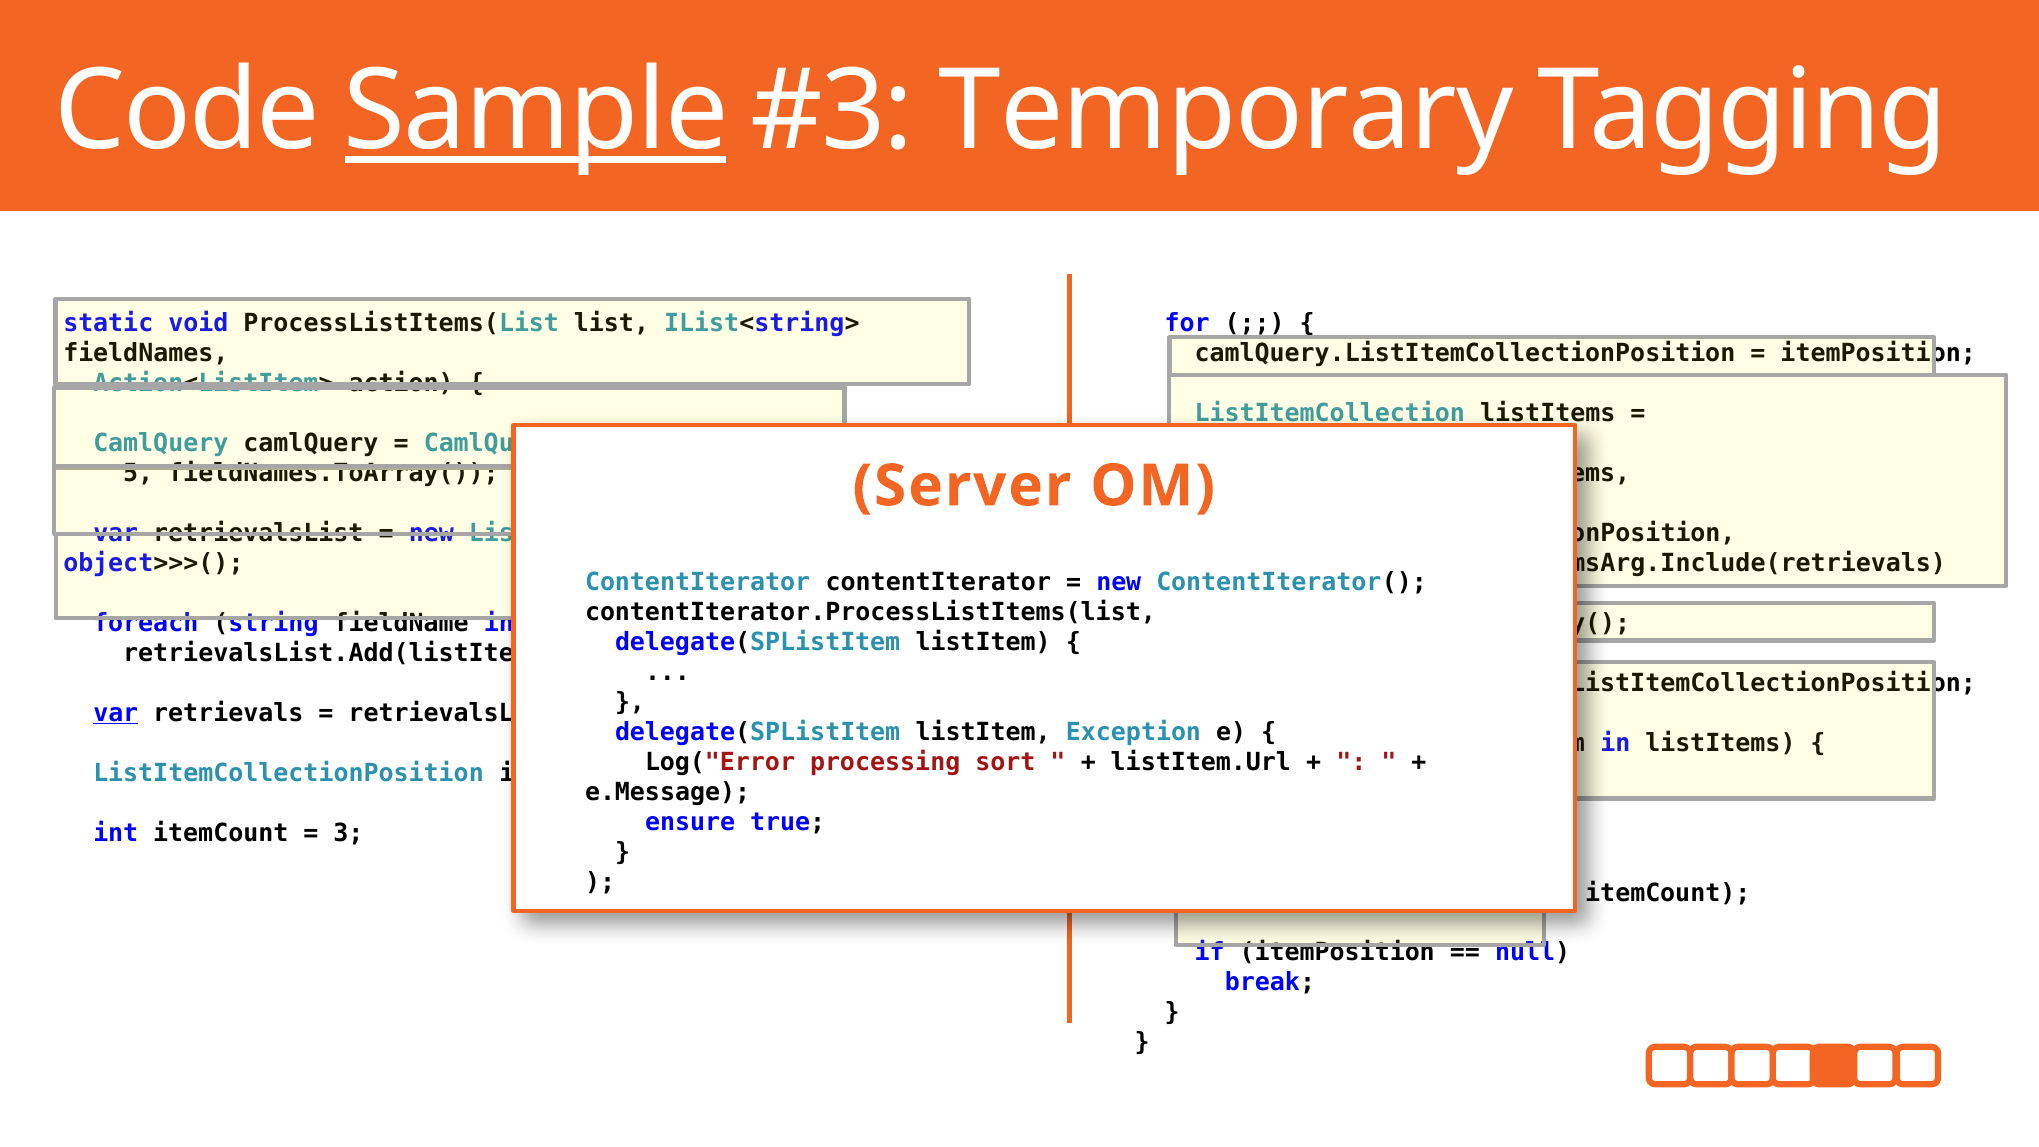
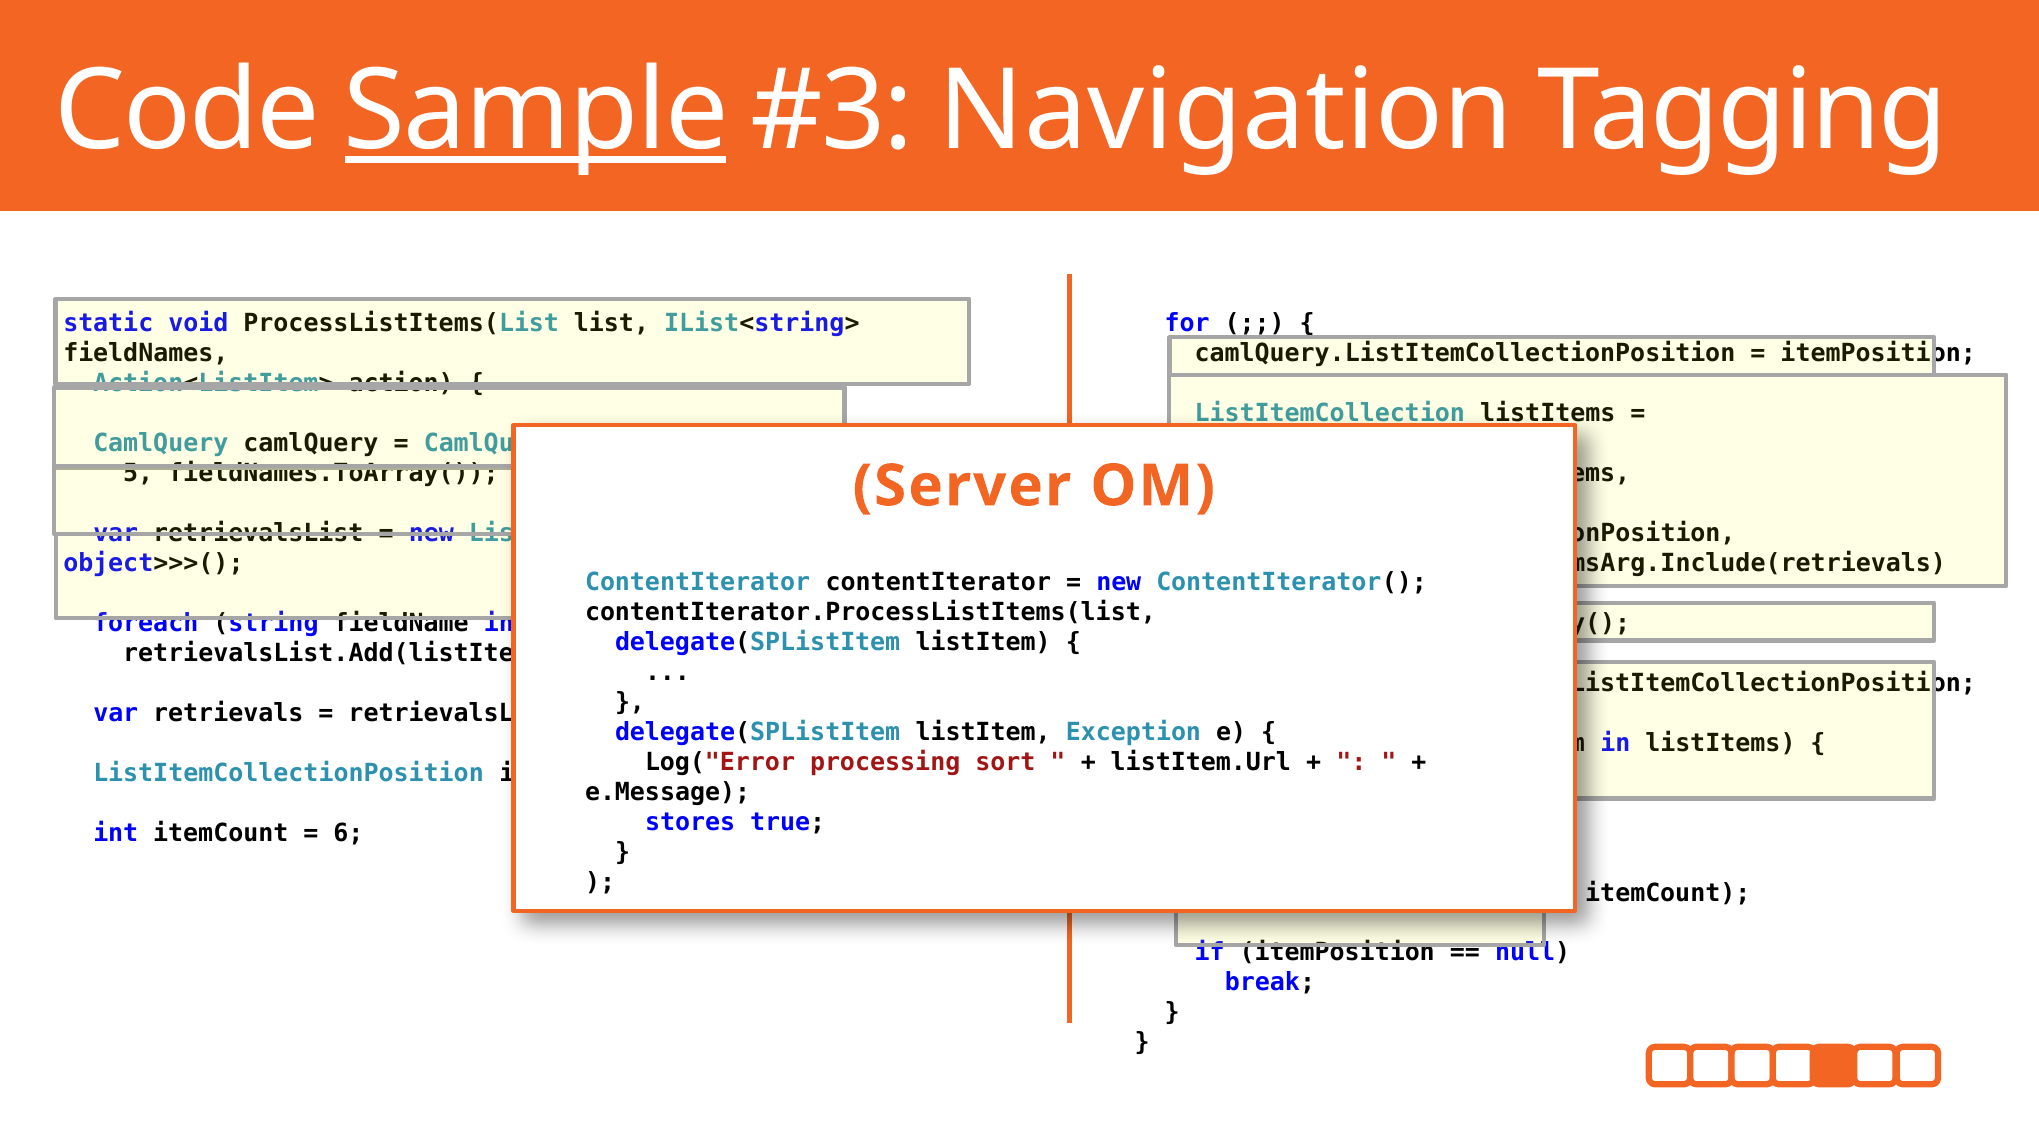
Temporary: Temporary -> Navigation (1226, 111)
var underline: present -> none (116, 713)
ensure: ensure -> stores (690, 822)
3: 3 -> 6 (348, 833)
